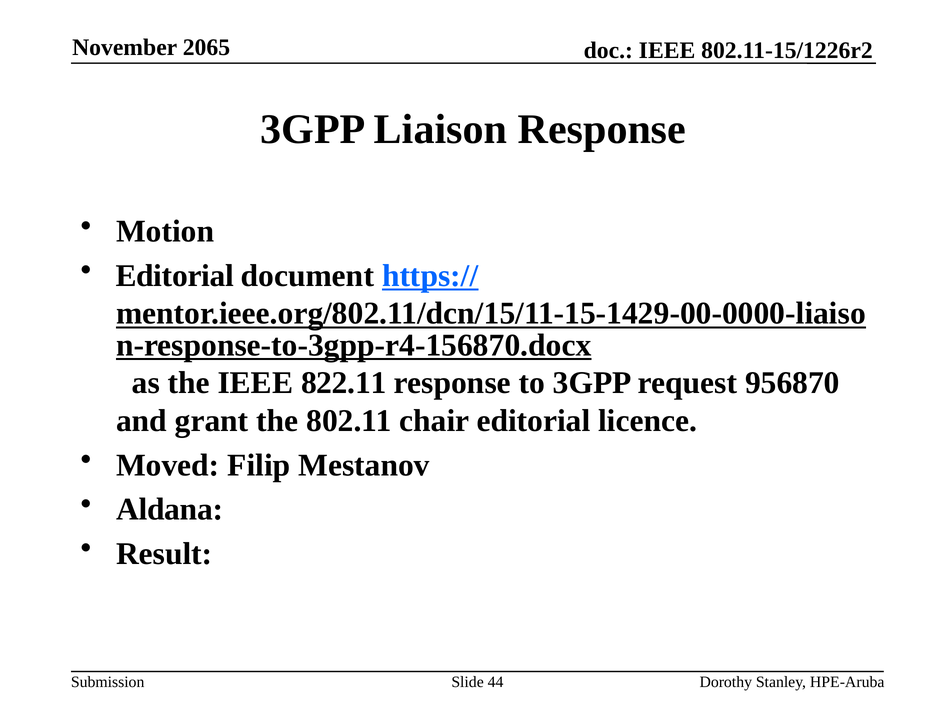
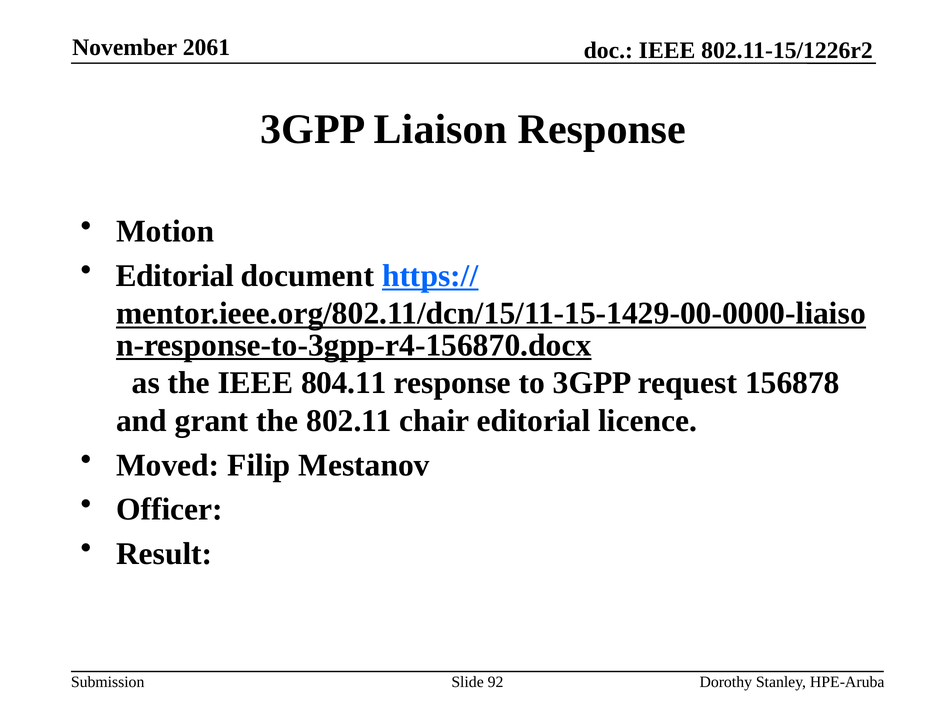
2065: 2065 -> 2061 (206, 47)
822.11: 822.11 -> 804.11 (344, 383)
956870: 956870 -> 156878 (792, 383)
Aldana: Aldana -> Officer (170, 509)
44: 44 -> 92 (496, 681)
